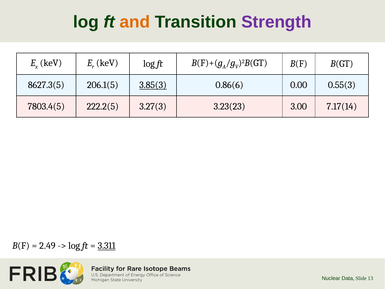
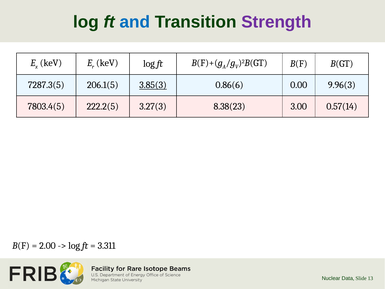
and colour: orange -> blue (135, 22)
8627.3(5: 8627.3(5 -> 7287.3(5 (46, 85)
0.55(3: 0.55(3 -> 9.96(3 (342, 85)
3.23(23: 3.23(23 -> 8.38(23 (229, 106)
7.17(14: 7.17(14 -> 0.57(14 (342, 106)
2.49: 2.49 -> 2.00 (47, 246)
3.311 underline: present -> none (107, 246)
